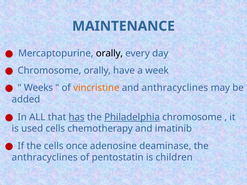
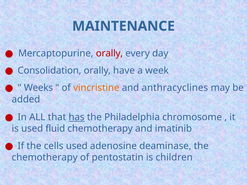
orally colour: black -> red (109, 53)
Chromosome: Chromosome -> Consolidation (49, 71)
Philadelphia underline: present -> none (132, 117)
used cells: cells -> fluid (55, 129)
cells once: once -> used (77, 146)
anthracyclines: anthracyclines -> chemotherapy (45, 158)
